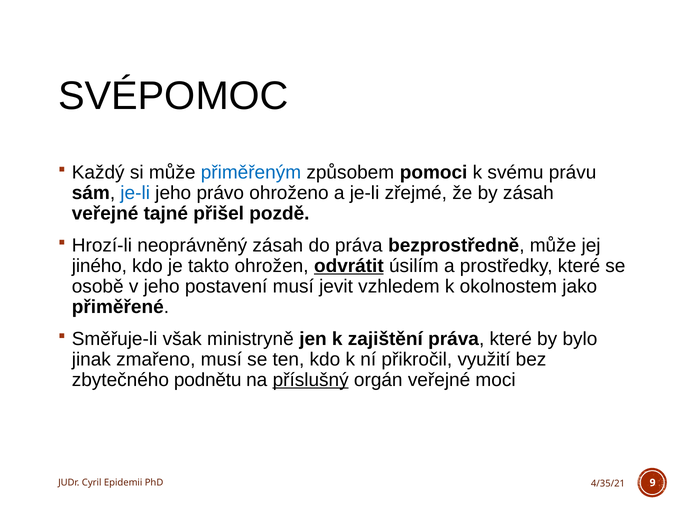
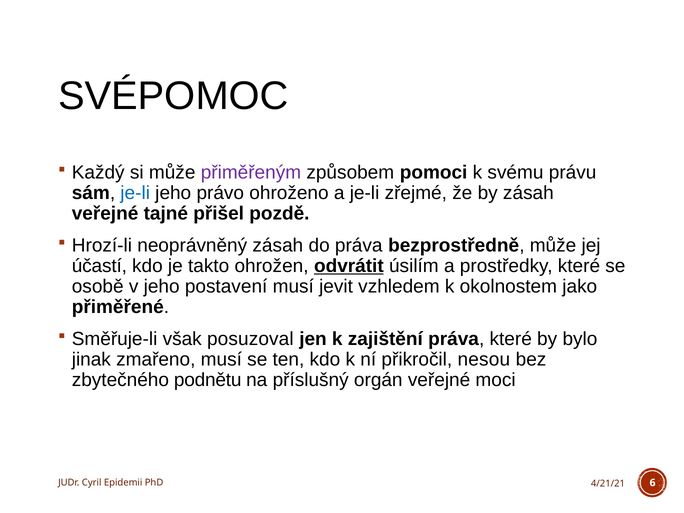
přiměřeným colour: blue -> purple (251, 172)
jiného: jiného -> účastí (99, 266)
ministryně: ministryně -> posuzoval (250, 339)
využití: využití -> nesou (484, 359)
příslušný underline: present -> none (311, 380)
9: 9 -> 6 (653, 483)
4/35/21: 4/35/21 -> 4/21/21 (608, 483)
